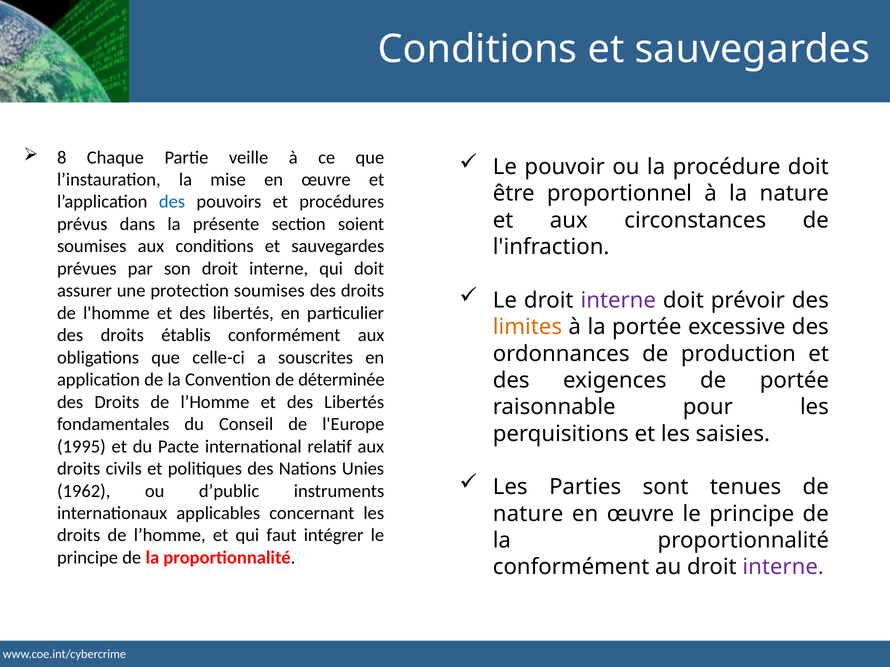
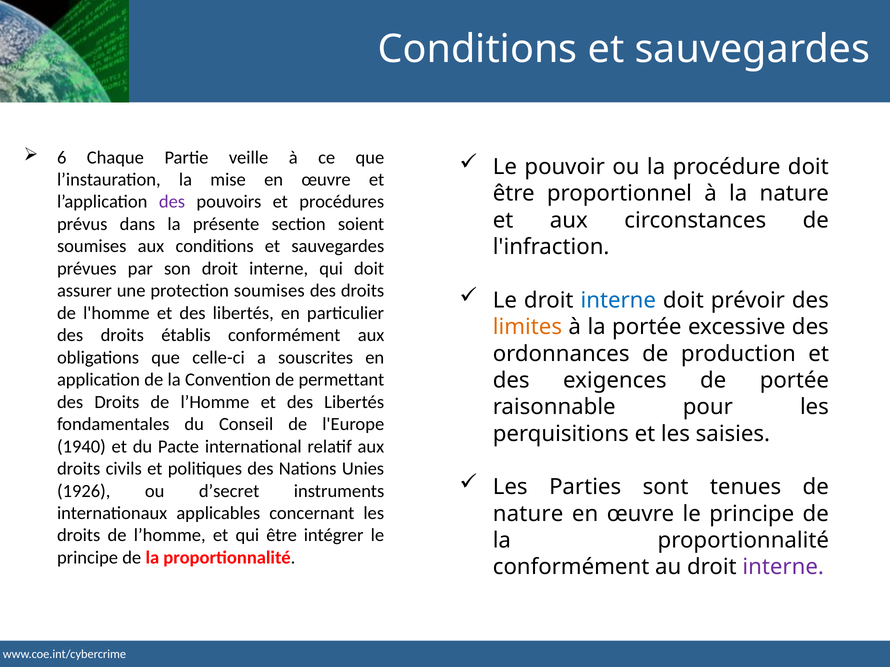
8: 8 -> 6 (62, 158)
des colour: blue -> purple (172, 202)
interne colour: purple -> blue (618, 301)
déterminée: déterminée -> permettant (341, 380)
1995: 1995 -> 1940 (81, 447)
1962: 1962 -> 1926 (84, 491)
d’public: d’public -> d’secret (229, 491)
qui faut: faut -> être (282, 536)
